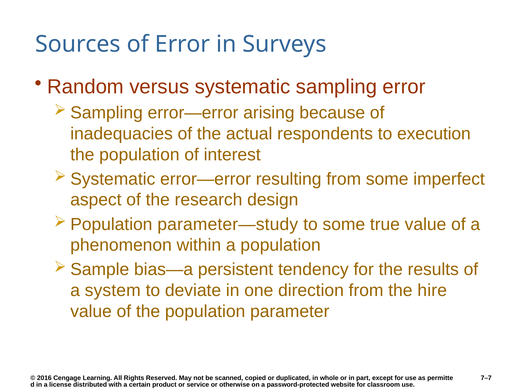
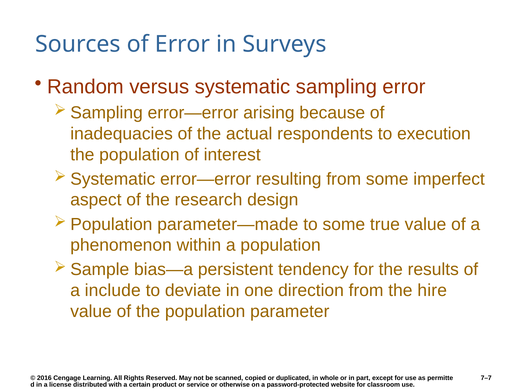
parameter—study: parameter—study -> parameter—made (228, 224)
system: system -> include (113, 290)
